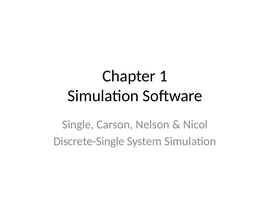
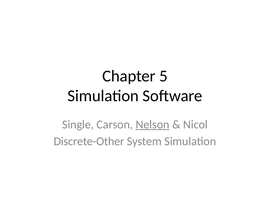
1: 1 -> 5 (163, 76)
Nelson underline: none -> present (153, 124)
Discrete-Single: Discrete-Single -> Discrete-Other (89, 141)
